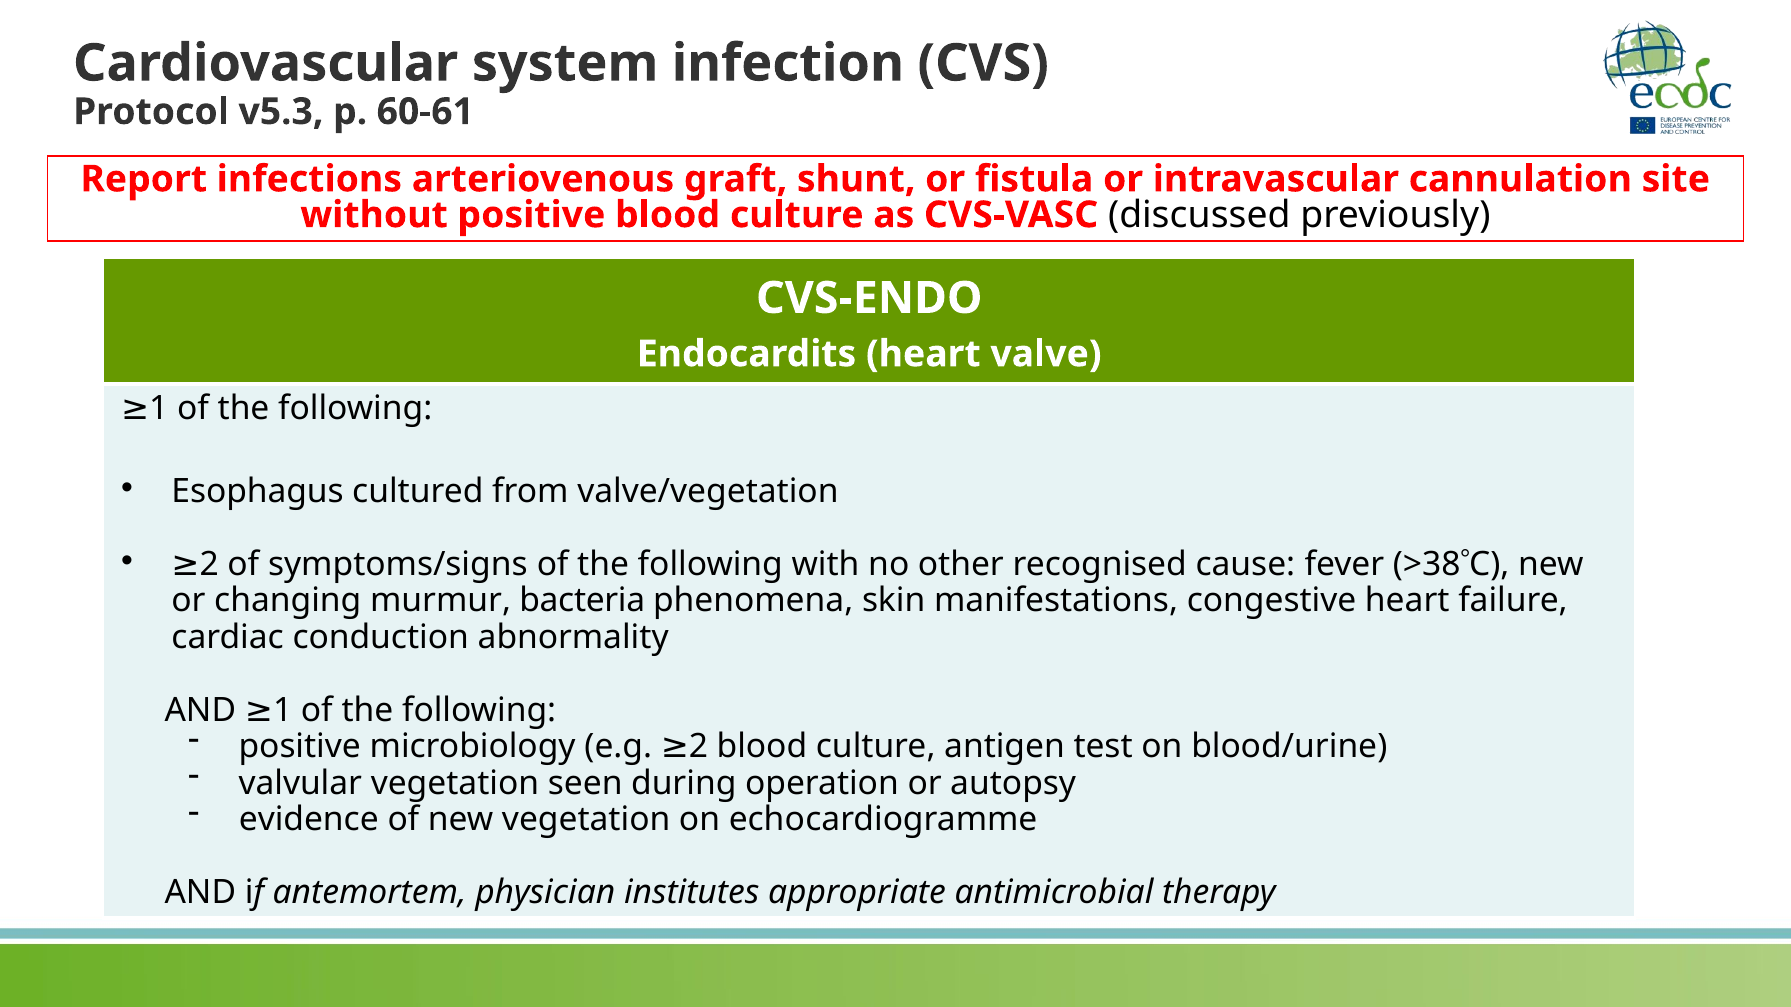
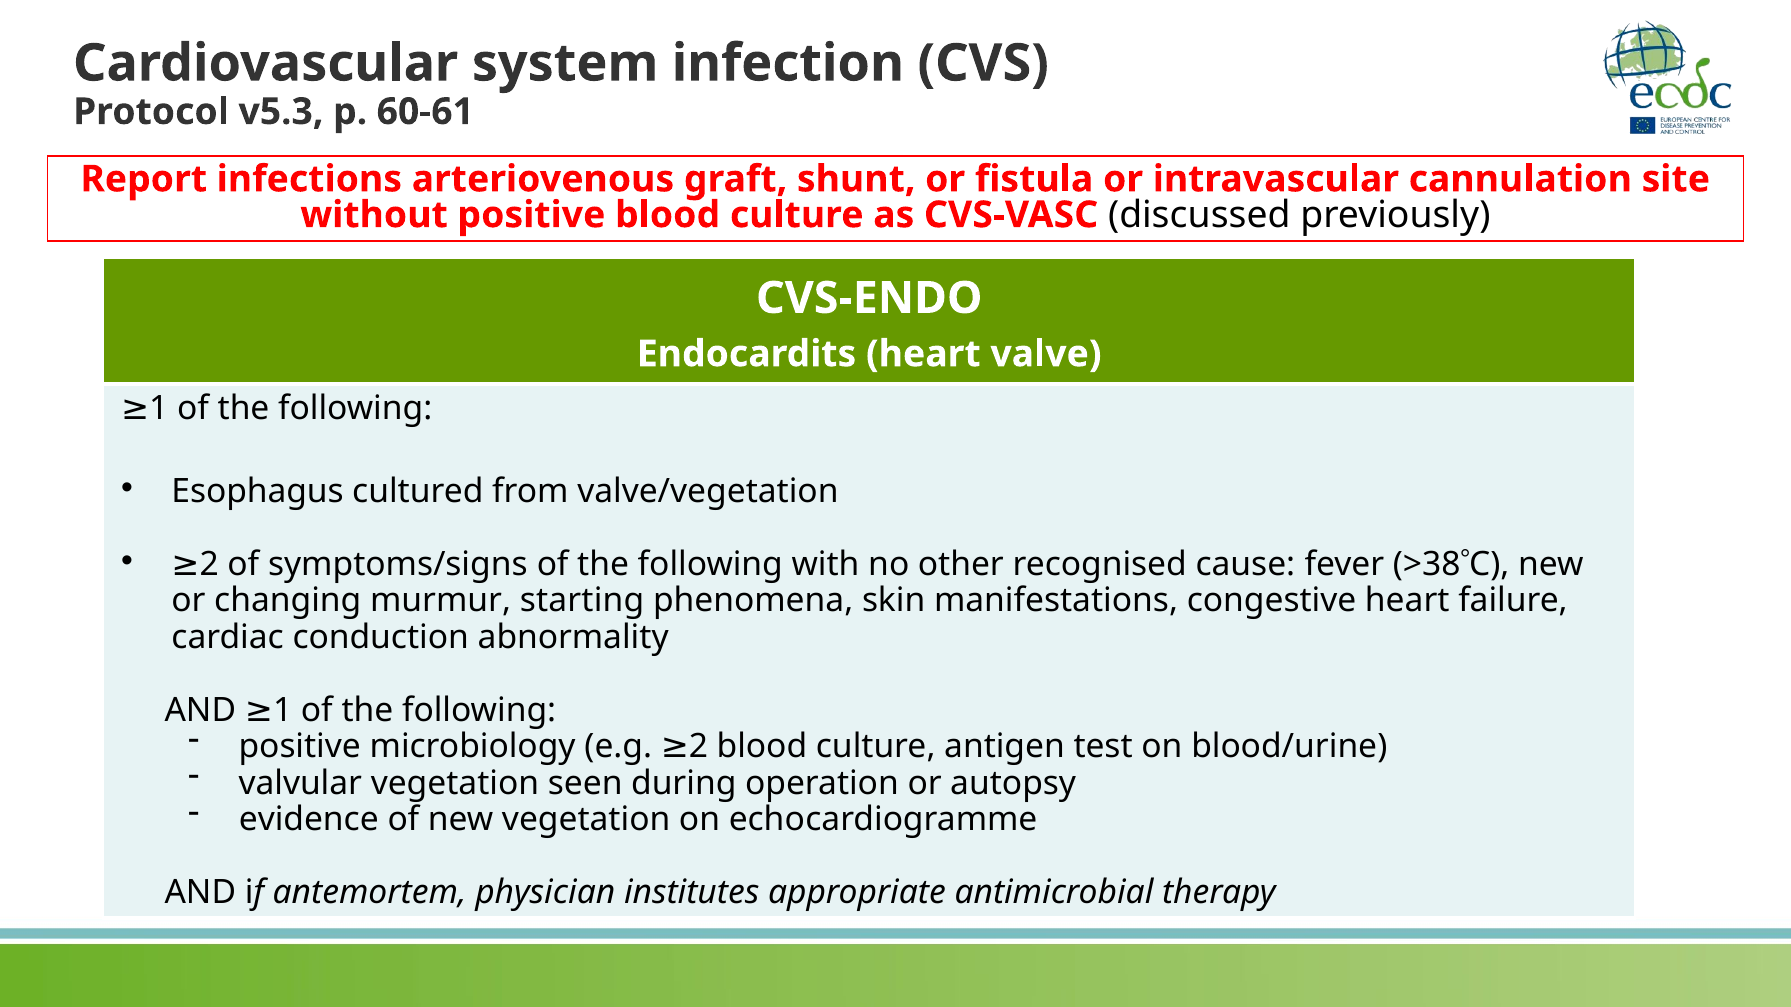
bacteria: bacteria -> starting (582, 601)
